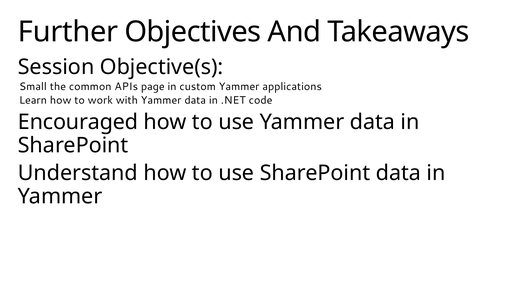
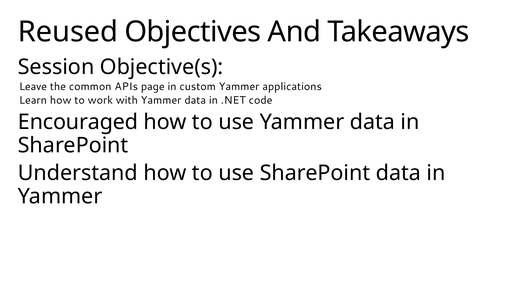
Further: Further -> Reused (68, 32)
Small: Small -> Leave (33, 87)
